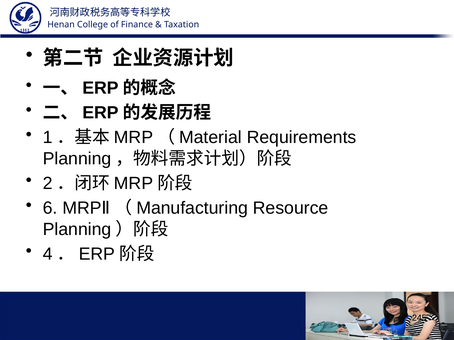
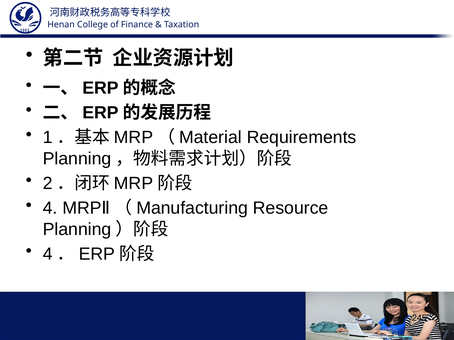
6: 6 -> 4 (50, 208)
